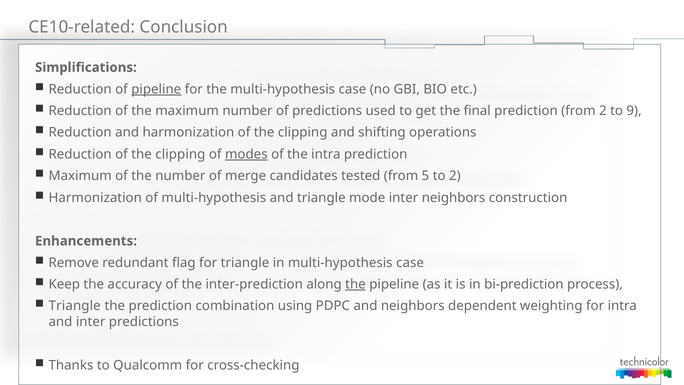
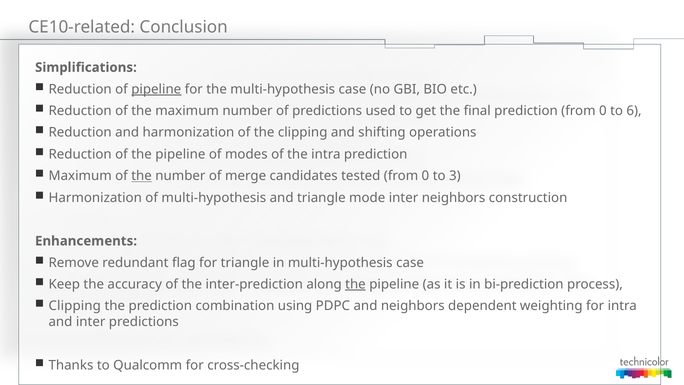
prediction from 2: 2 -> 0 (603, 111)
9: 9 -> 6 (634, 111)
Reduction of the clipping: clipping -> pipeline (180, 154)
modes underline: present -> none (246, 154)
the underline: none -> present (142, 176)
tested from 5: 5 -> 0 (425, 176)
to 2: 2 -> 3 (455, 176)
Triangle: Triangle -> Clipping (75, 306)
